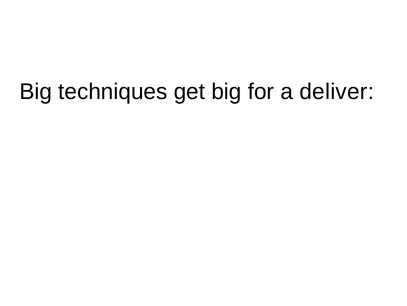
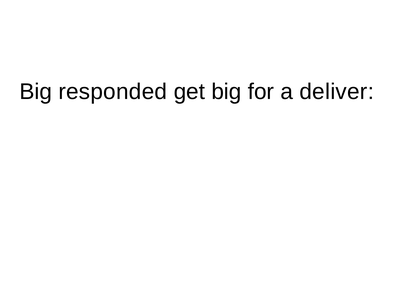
techniques: techniques -> responded (113, 92)
